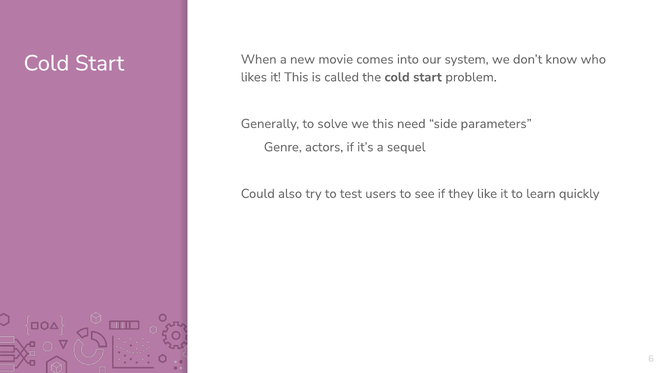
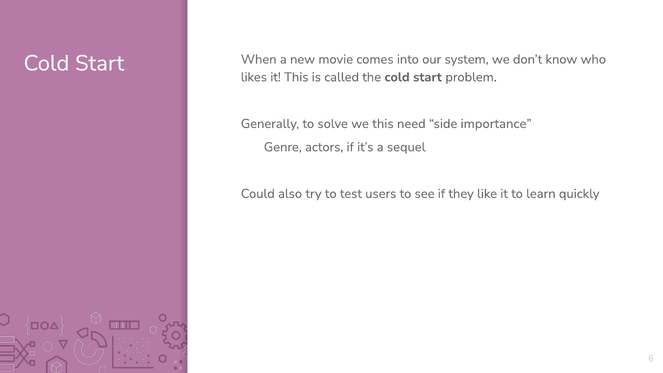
parameters: parameters -> importance (496, 124)
